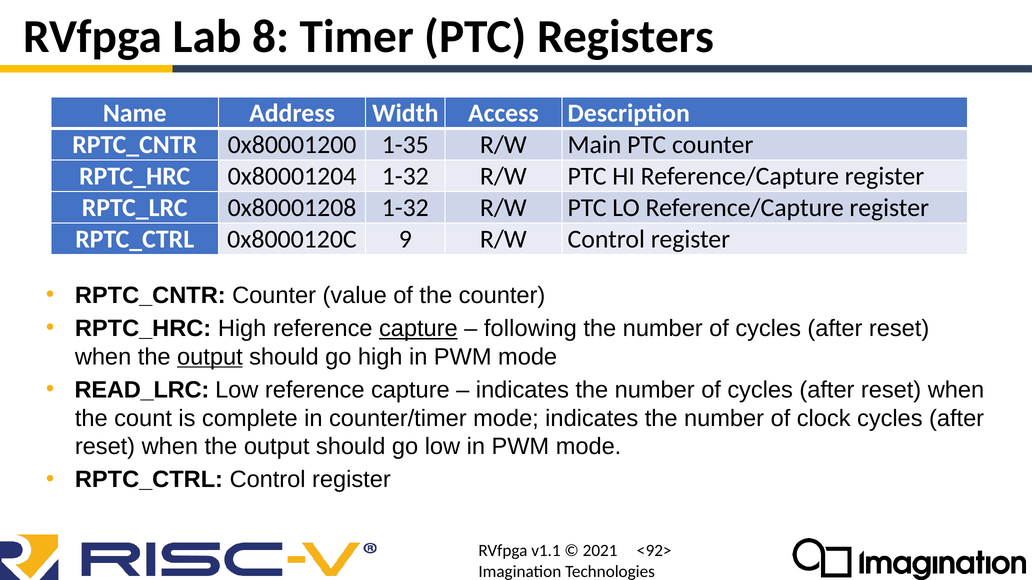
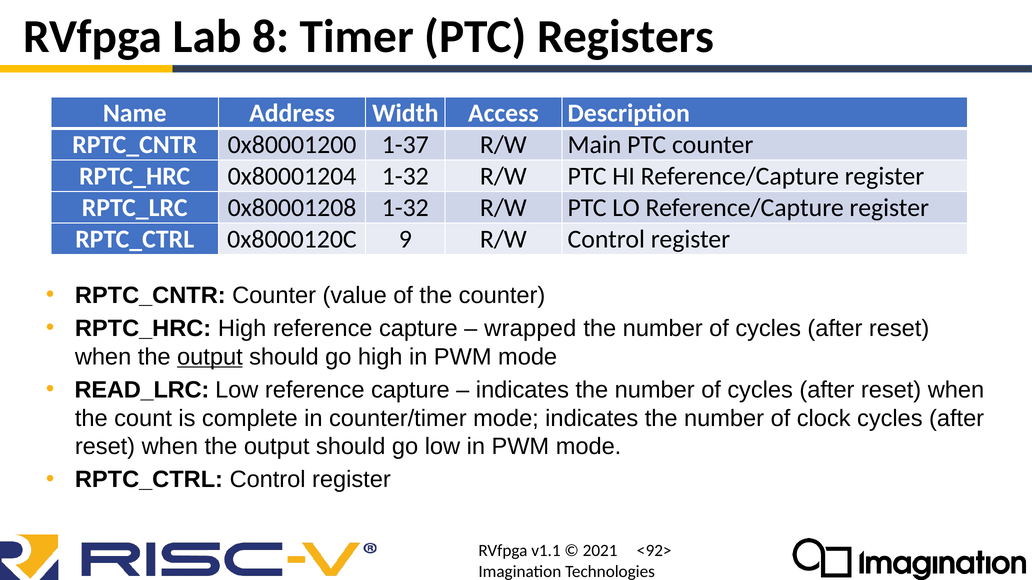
1-35: 1-35 -> 1-37 (405, 145)
capture underline: present -> none (418, 329)
following: following -> wrapped (530, 329)
